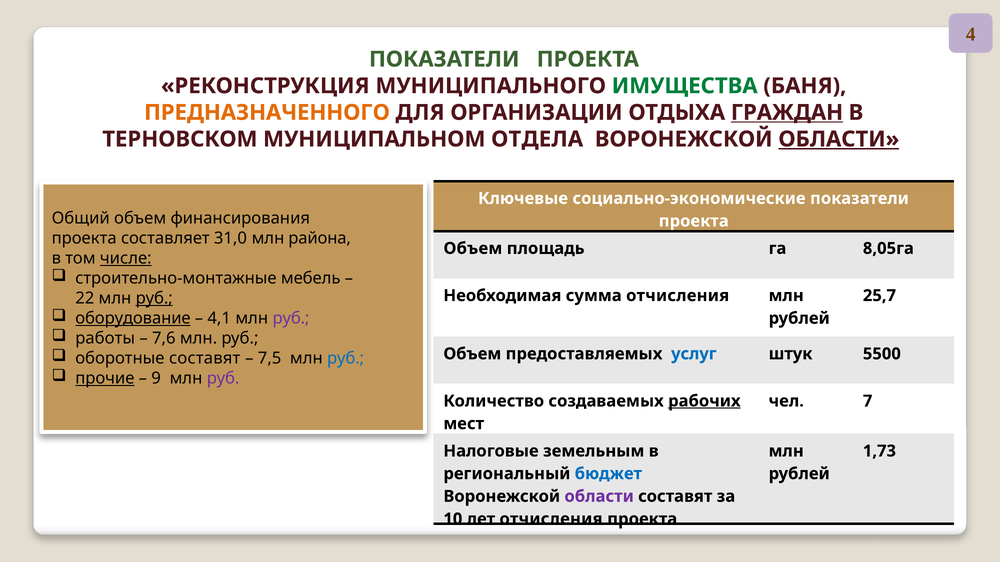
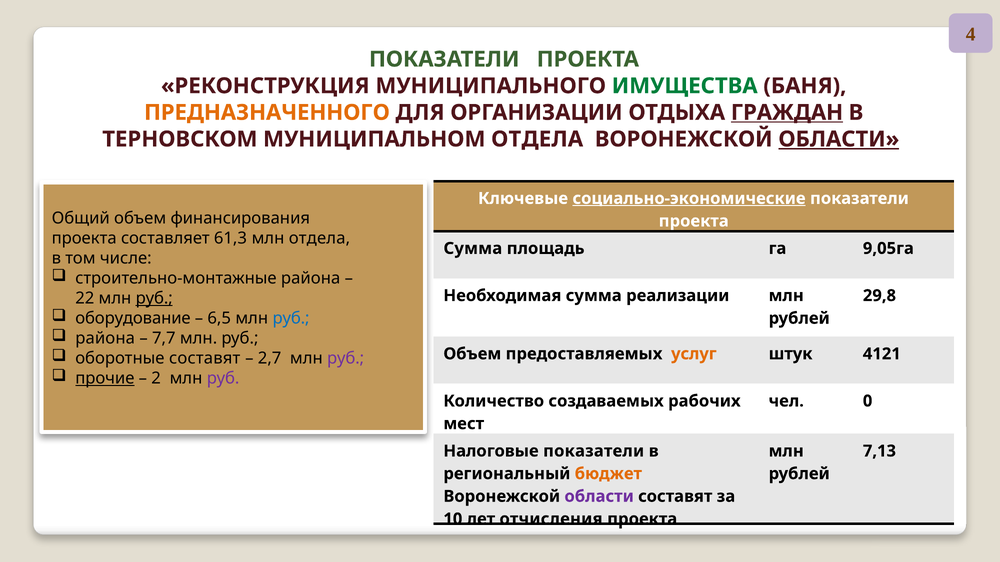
социально-экономические underline: none -> present (689, 199)
31,0: 31,0 -> 61,3 (230, 239)
млн района: района -> отдела (319, 239)
Объем: Объем -> Сумма (473, 249)
8,05га: 8,05га -> 9,05га (888, 249)
числе underline: present -> none (126, 259)
строительно-монтажные мебель: мебель -> района (311, 279)
сумма отчисления: отчисления -> реализации (678, 296)
25,7: 25,7 -> 29,8 (879, 296)
оборудование underline: present -> none (133, 319)
4,1: 4,1 -> 6,5 (219, 319)
руб colour: purple -> blue (291, 319)
работы: работы -> района (105, 339)
7,6: 7,6 -> 7,7 (164, 339)
7,5: 7,5 -> 2,7 (270, 359)
руб colour: blue -> purple (346, 359)
услуг colour: blue -> orange (694, 354)
5500: 5500 -> 4121 (882, 354)
9: 9 -> 2 (156, 379)
рабочих underline: present -> none (704, 401)
7: 7 -> 0 (868, 401)
Налоговые земельным: земельным -> показатели (594, 451)
1,73: 1,73 -> 7,13 (879, 451)
бюджет colour: blue -> orange (608, 474)
